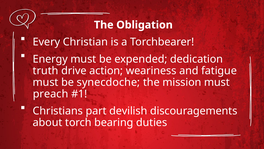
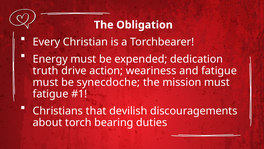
preach: preach -> fatigue (51, 94)
part: part -> that (96, 111)
